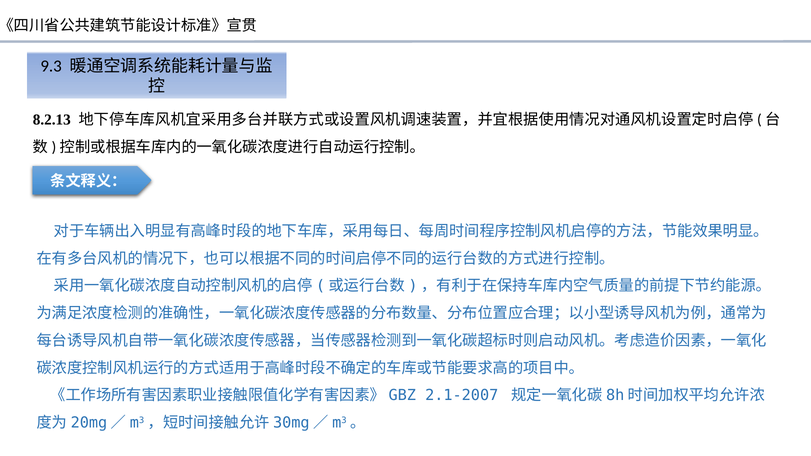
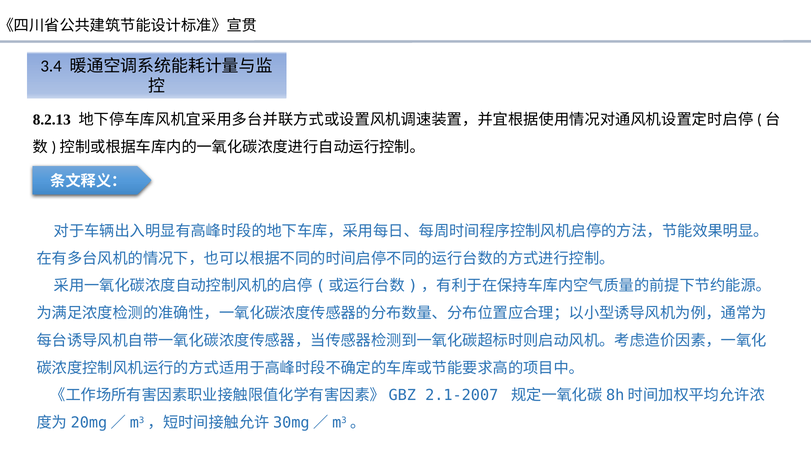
9.3: 9.3 -> 3.4 (51, 66)
